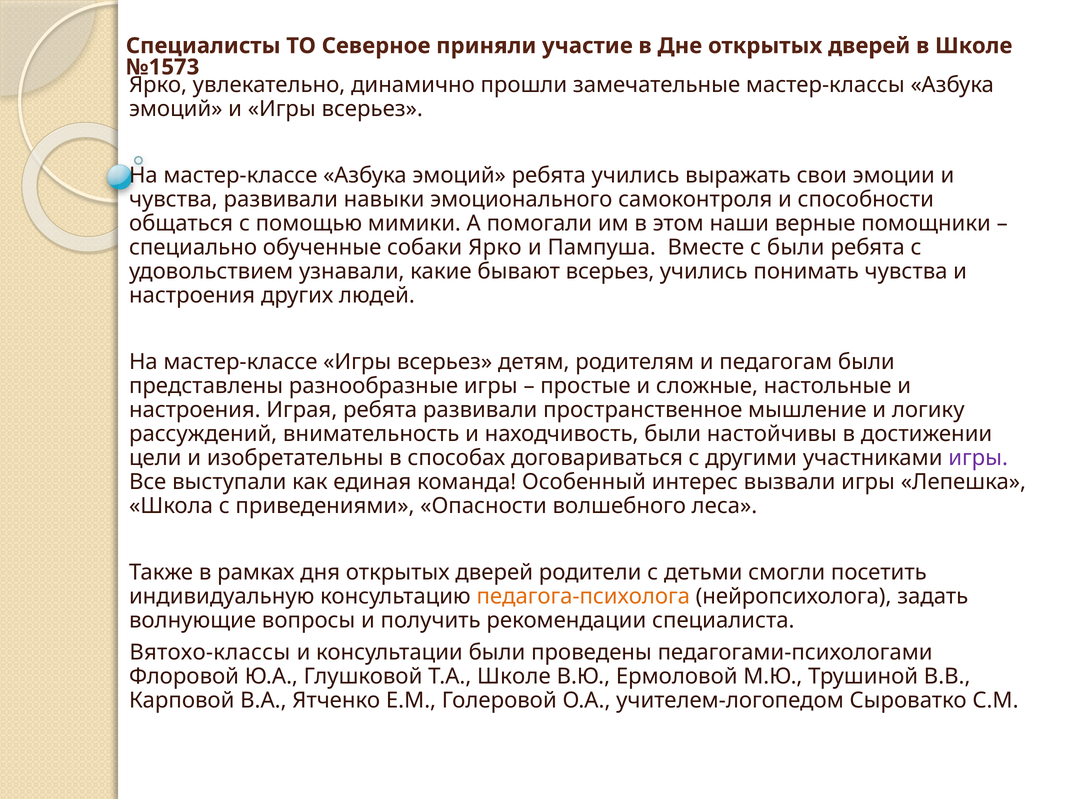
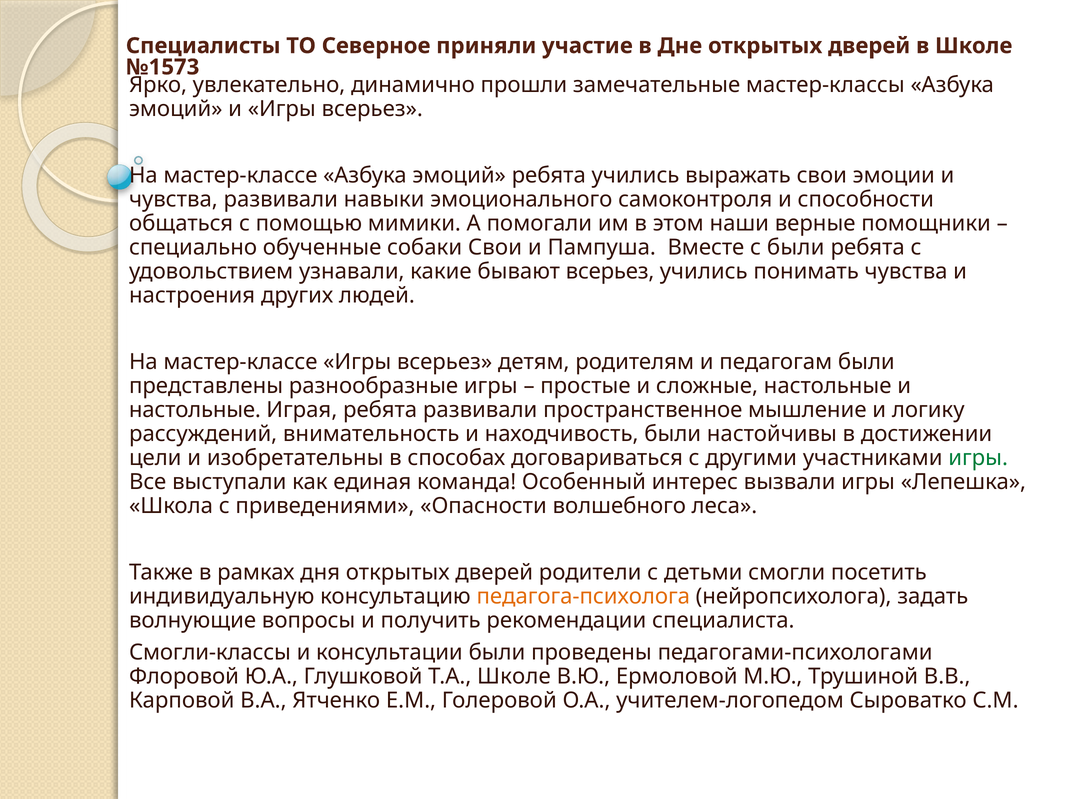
собаки Ярко: Ярко -> Свои (495, 247)
настроения: настроения -> настольные (195, 410)
игры colour: purple -> green (978, 458)
Вятохо-классы: Вятохо-классы -> Смогли-классы (210, 652)
